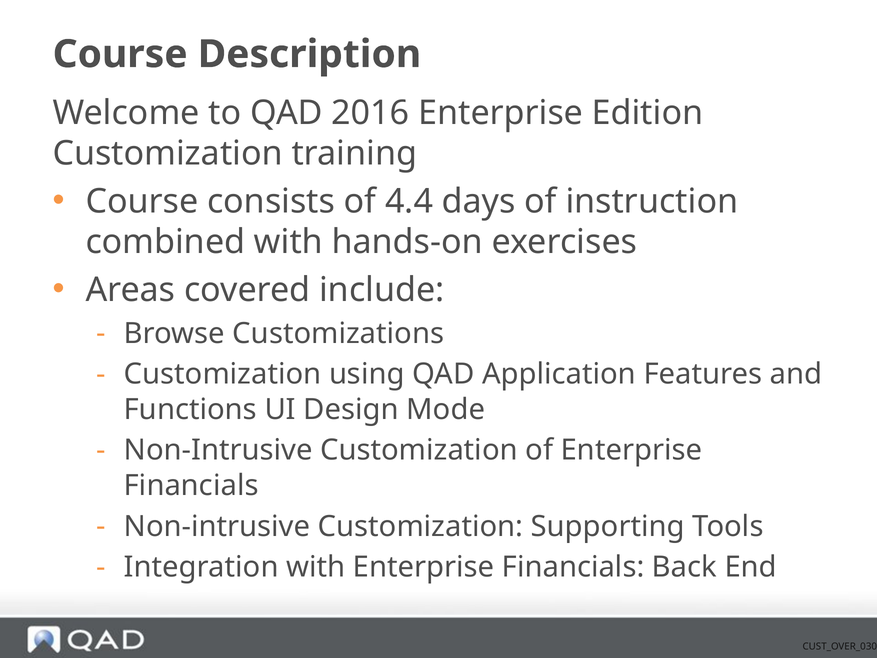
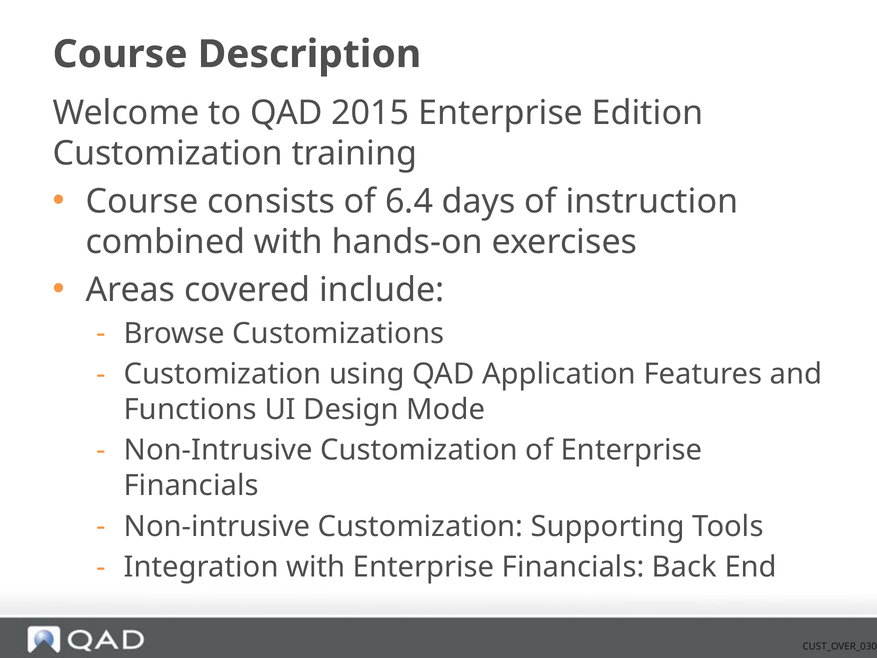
2016: 2016 -> 2015 (370, 113)
4.4: 4.4 -> 6.4 (409, 201)
